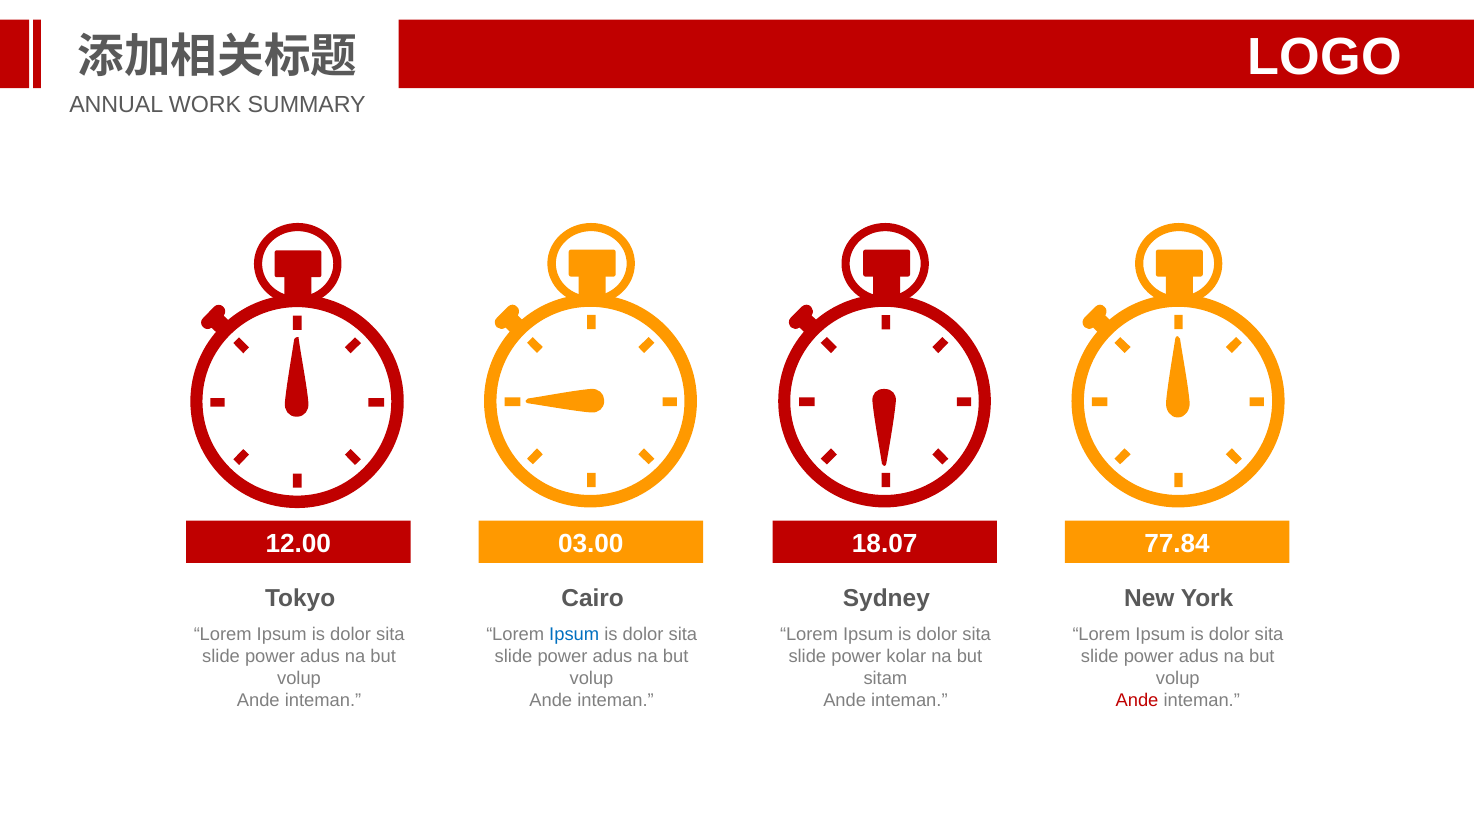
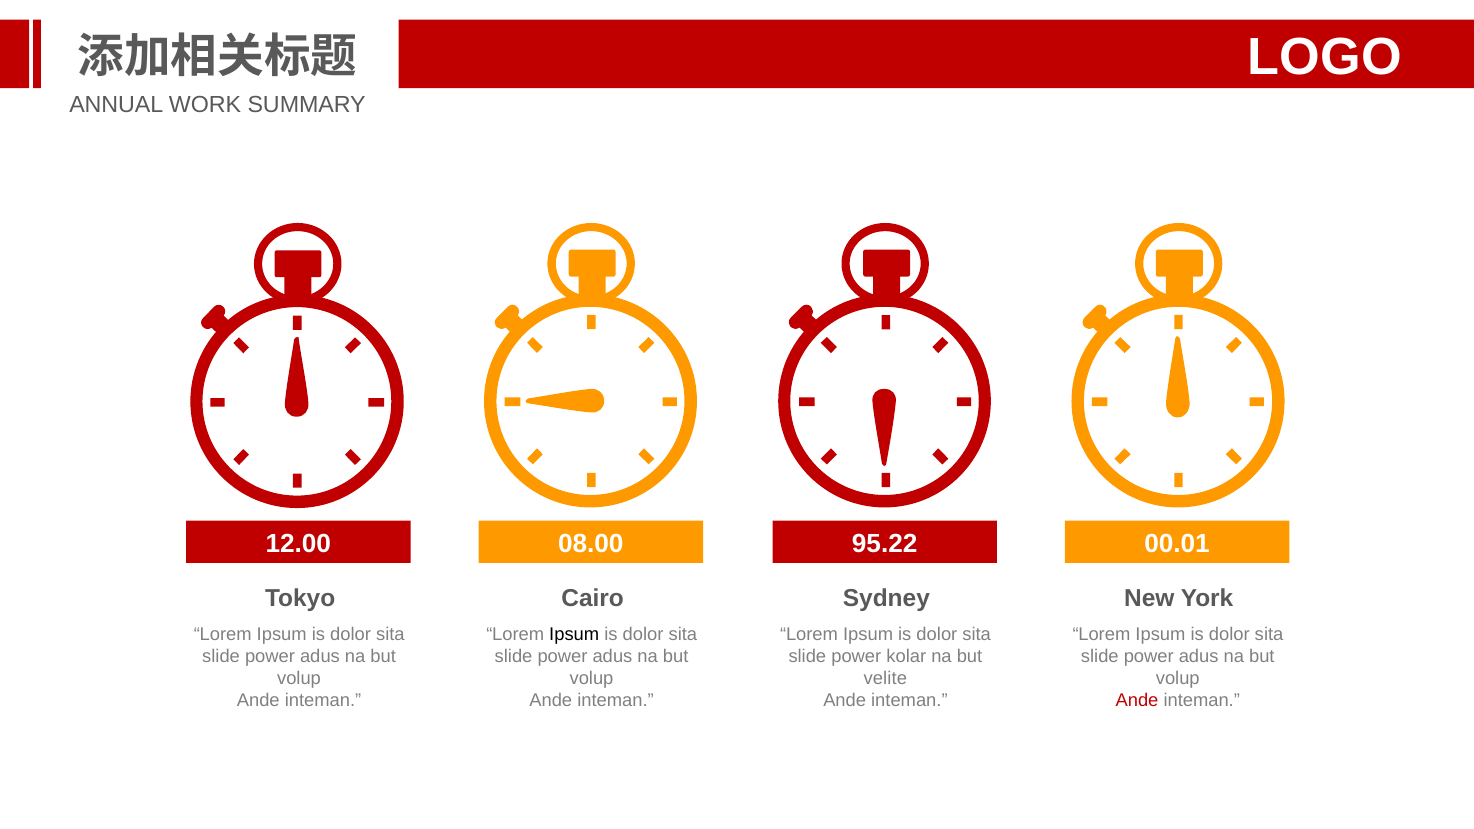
03.00: 03.00 -> 08.00 (591, 544)
18.07: 18.07 -> 95.22 (885, 544)
77.84: 77.84 -> 00.01 (1177, 544)
Ipsum colour: blue -> black (574, 634)
sitam: sitam -> velite (885, 679)
